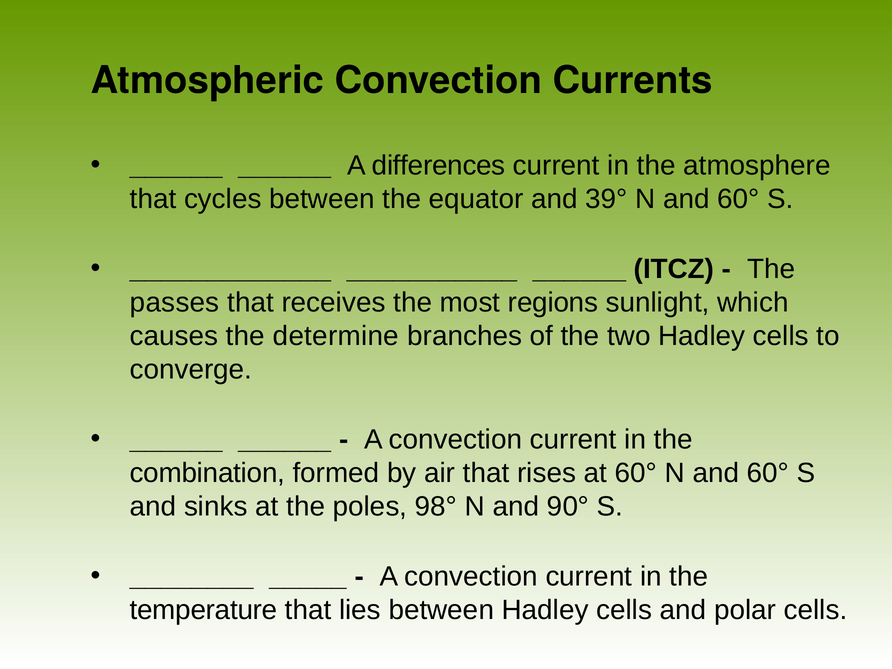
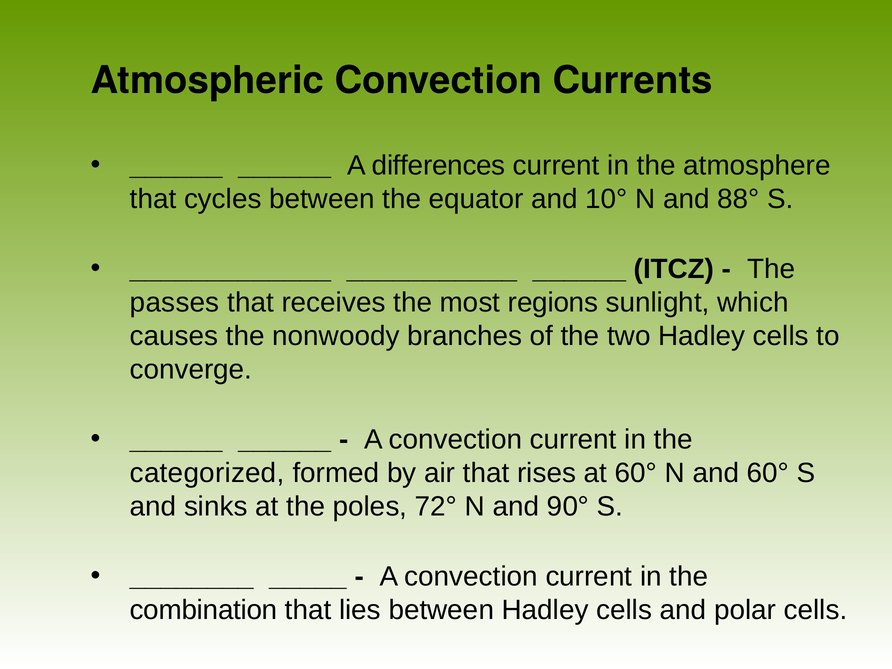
39°: 39° -> 10° (606, 199)
60°: 60° -> 88° (739, 199)
determine: determine -> nonwoody (336, 336)
combination: combination -> categorized (207, 473)
98°: 98° -> 72° (436, 506)
temperature: temperature -> combination (204, 610)
